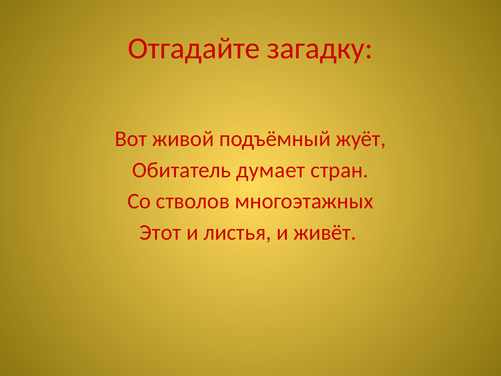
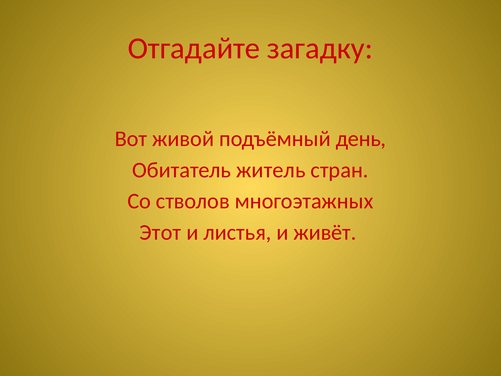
жуёт: жуёт -> день (361, 139)
думает: думает -> житель (271, 170)
